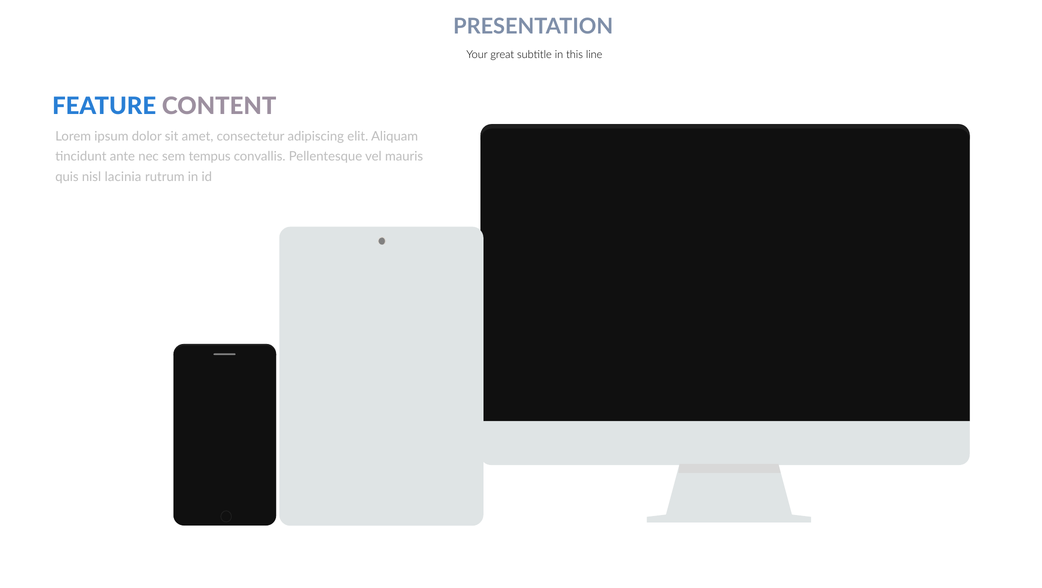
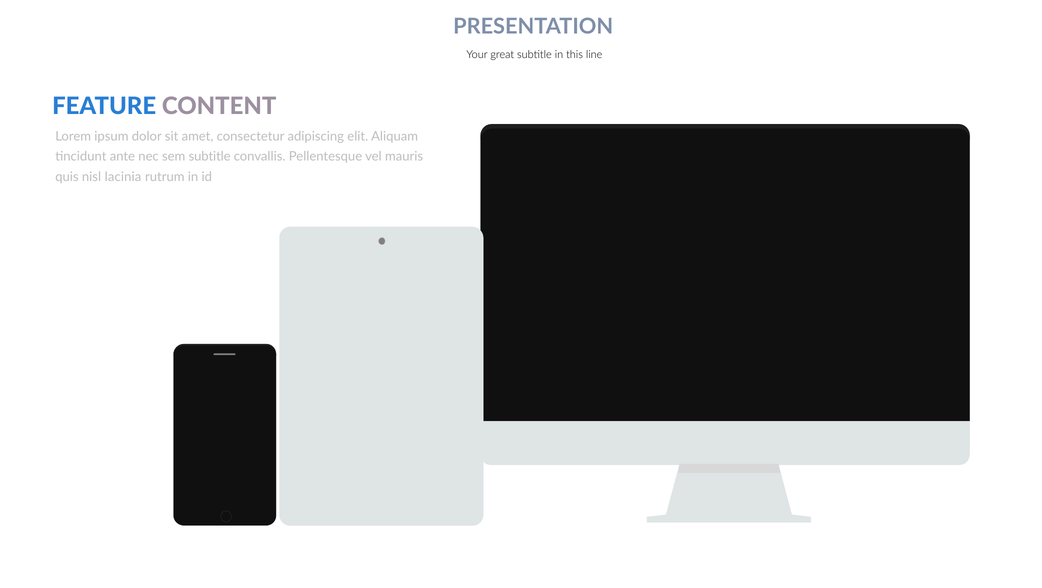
sem tempus: tempus -> subtitle (210, 156)
